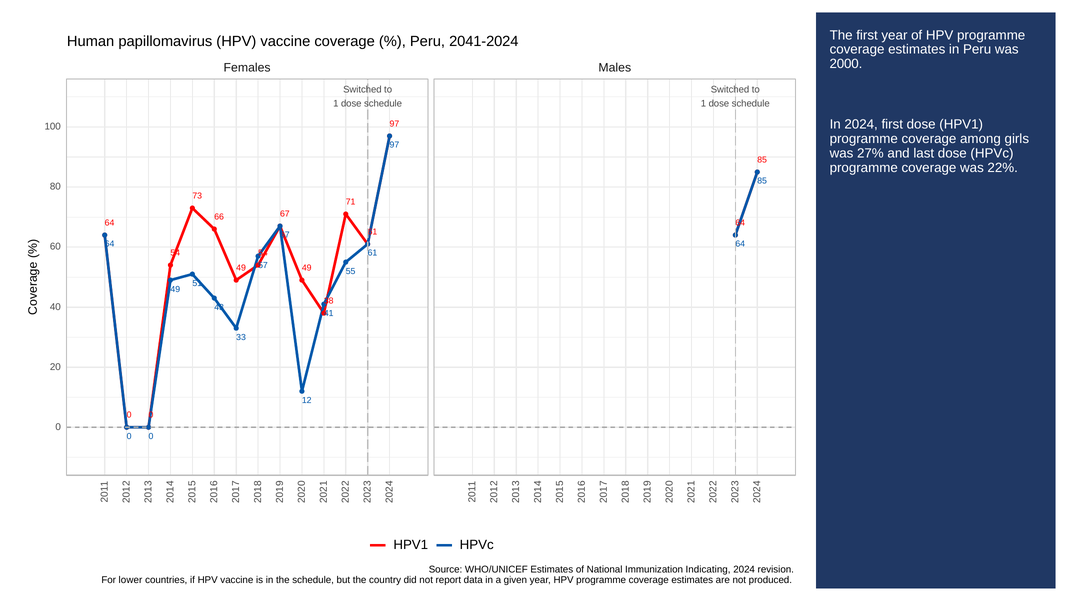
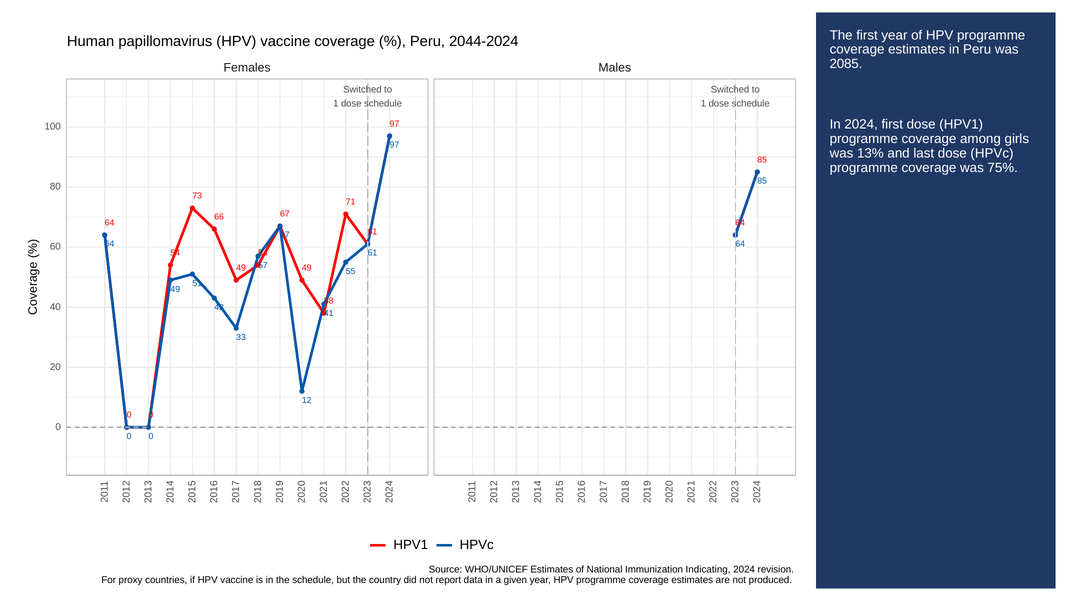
2041-2024: 2041-2024 -> 2044-2024 (484, 41)
2000: 2000 -> 2085 (846, 64)
27%: 27% -> 13% (870, 153)
22%: 22% -> 75% (1003, 168)
lower: lower -> proxy (131, 580)
